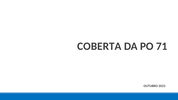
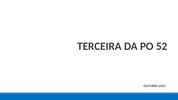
COBERTA: COBERTA -> TERCEIRA (99, 46)
71: 71 -> 52 (162, 46)
